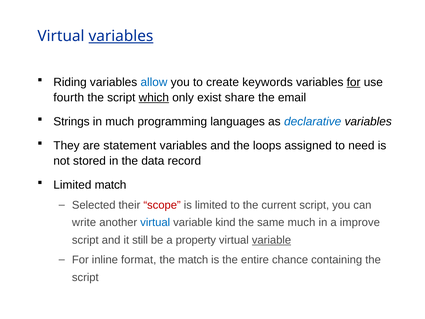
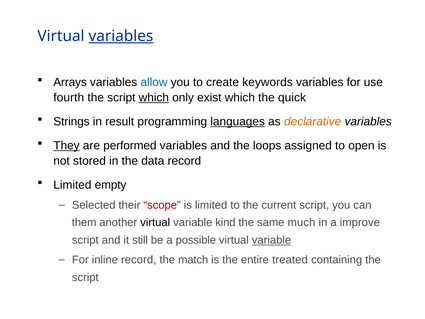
Riding: Riding -> Arrays (70, 82)
for underline: present -> none (354, 82)
exist share: share -> which (240, 98)
email: email -> quick (292, 98)
in much: much -> result (120, 121)
languages underline: none -> present (238, 121)
declarative colour: blue -> orange (313, 121)
They underline: none -> present (67, 145)
statement: statement -> performed (130, 145)
need: need -> open (361, 145)
Limited match: match -> empty (111, 185)
write: write -> them (84, 222)
virtual colour: blue -> black (155, 222)
property: property -> possible (196, 240)
inline format: format -> record (139, 260)
chance: chance -> treated (290, 260)
